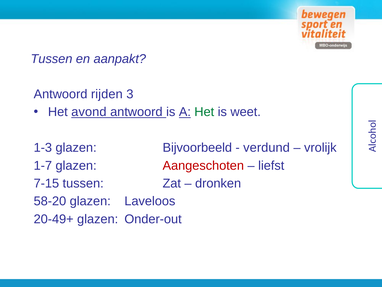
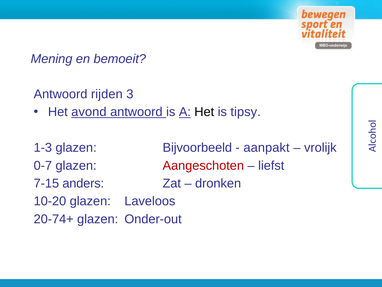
Tussen: Tussen -> Mening (52, 59)
aanpakt: aanpakt -> bemoeit (120, 59)
Het colour: green -> black (204, 112)
weet: weet -> tipsy (246, 112)
verdund: verdund -> aanpakt (267, 147)
1-7: 1-7 -> 0-7 (43, 165)
7-15 tussen: tussen -> anders (83, 183)
58-20: 58-20 -> 10-20 (50, 201)
20-49+: 20-49+ -> 20-74+ (54, 219)
